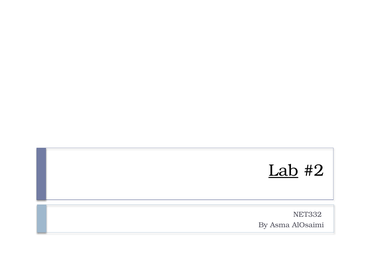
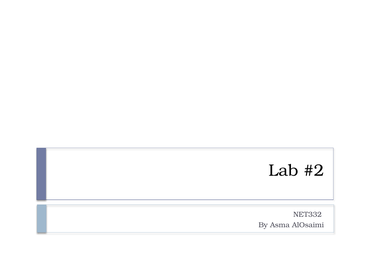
Lab underline: present -> none (283, 171)
